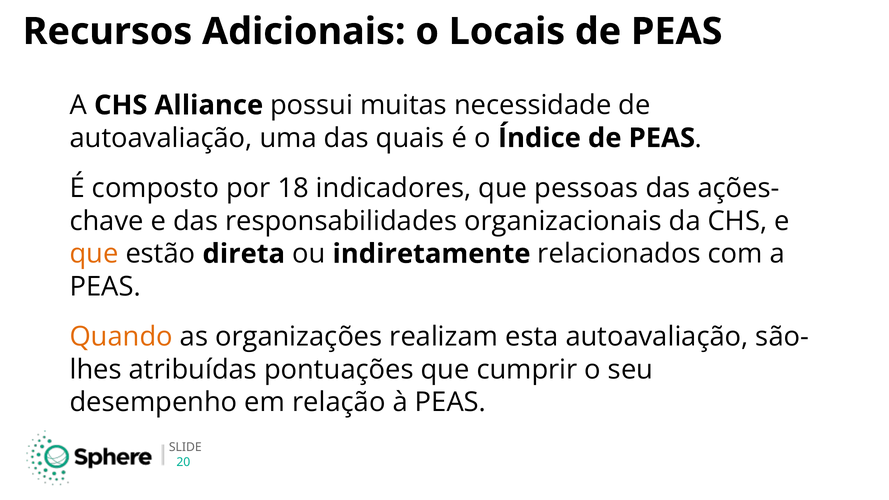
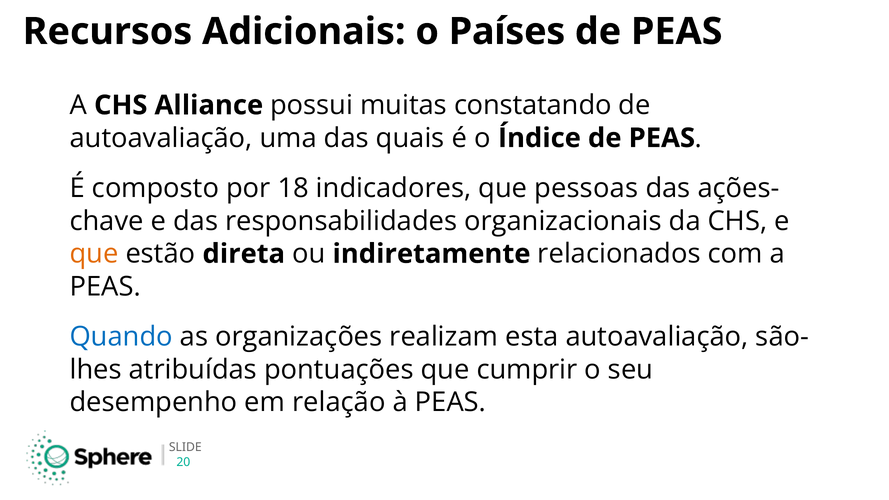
Locais: Locais -> Países (507, 32)
necessidade: necessidade -> constatando (533, 105)
Quando colour: orange -> blue (121, 337)
